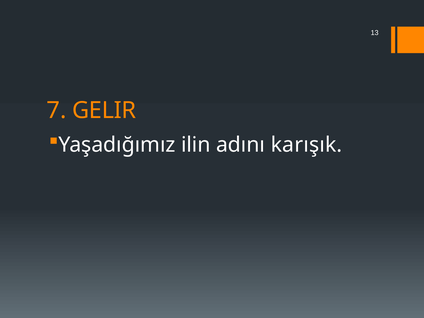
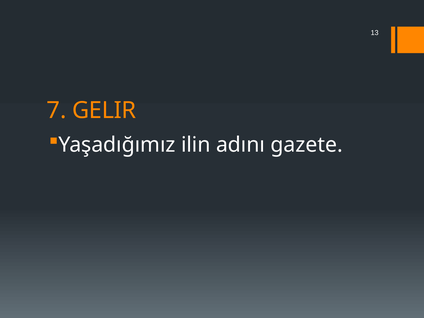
karışık: karışık -> gazete (307, 145)
